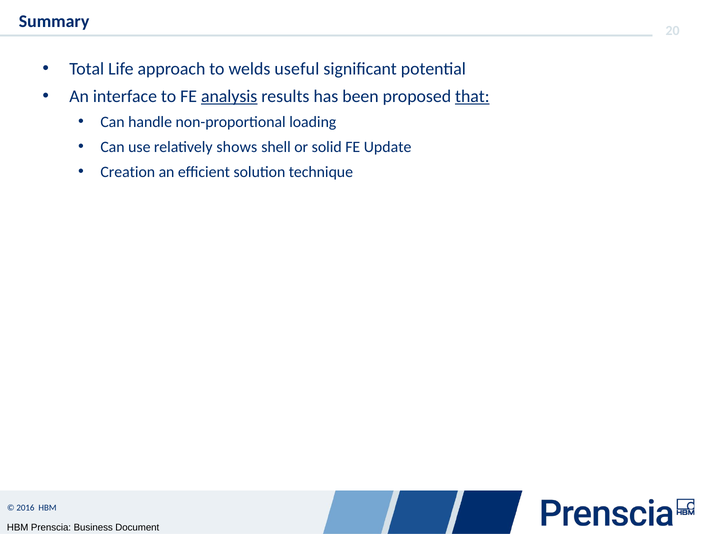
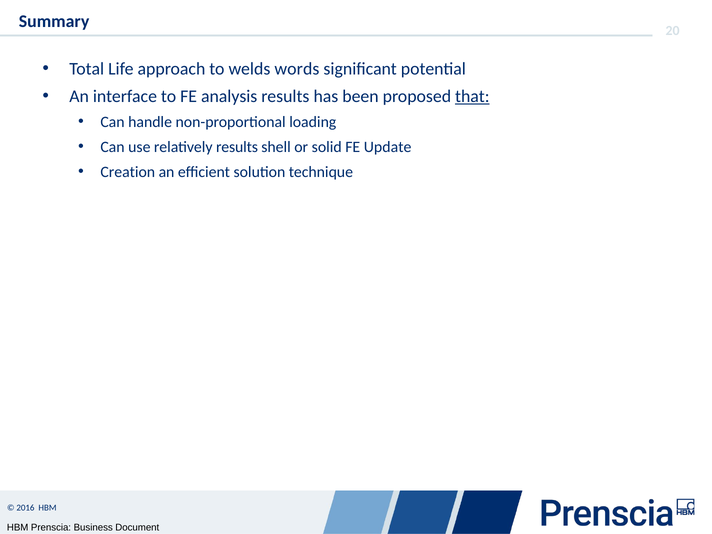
useful: useful -> words (297, 69)
analysis underline: present -> none (229, 96)
relatively shows: shows -> results (237, 147)
